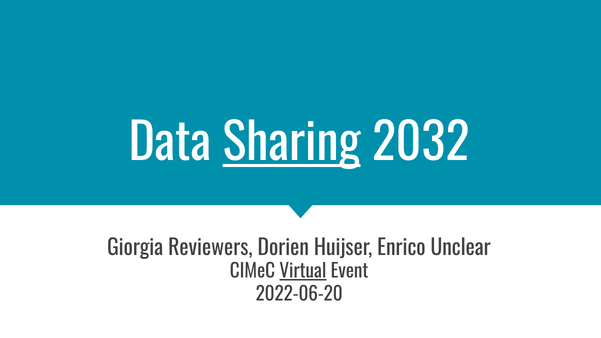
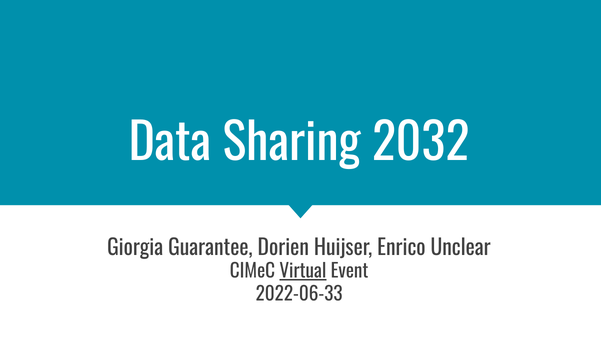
Sharing underline: present -> none (292, 144)
Reviewers: Reviewers -> Guarantee (210, 248)
2022-06-20: 2022-06-20 -> 2022-06-33 (299, 294)
